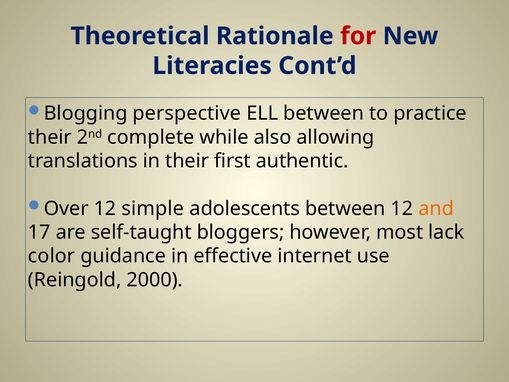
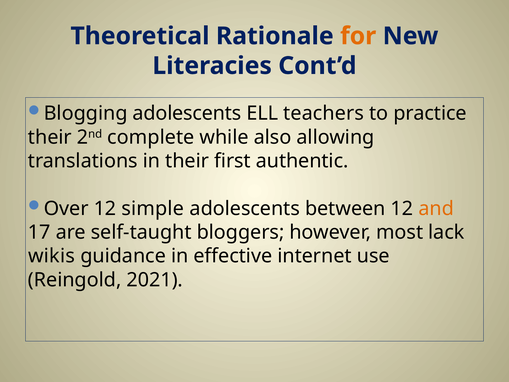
for colour: red -> orange (358, 36)
Blogging perspective: perspective -> adolescents (187, 113)
ELL between: between -> teachers (324, 113)
color: color -> wikis (52, 256)
2000: 2000 -> 2021 (155, 280)
